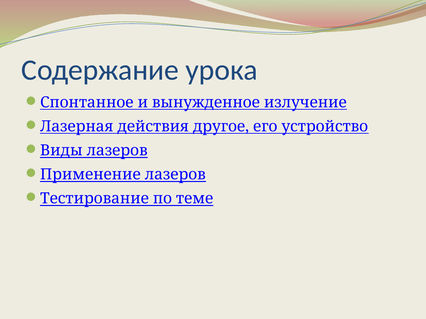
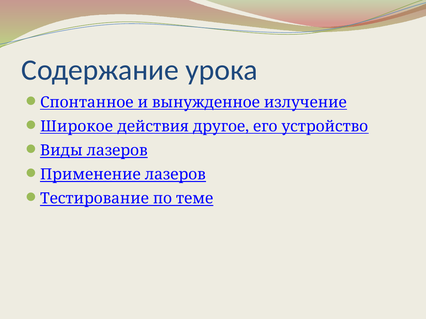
Лазерная: Лазерная -> Широкое (77, 127)
